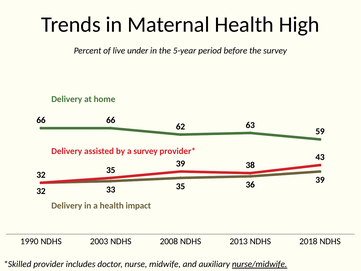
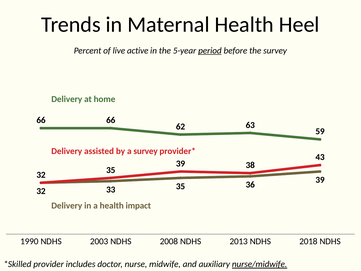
High: High -> Heel (299, 25)
under: under -> active (138, 51)
period underline: none -> present (210, 51)
